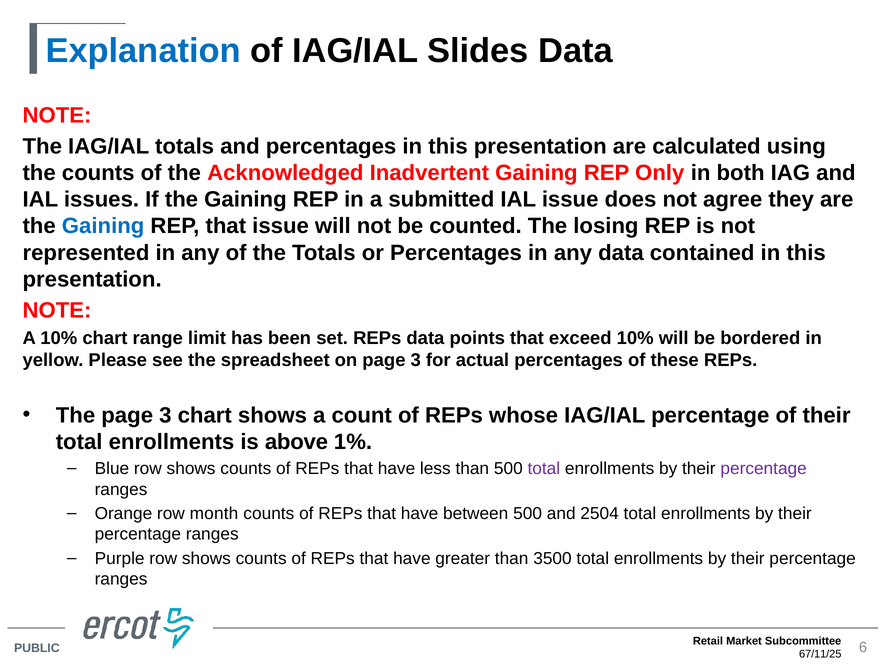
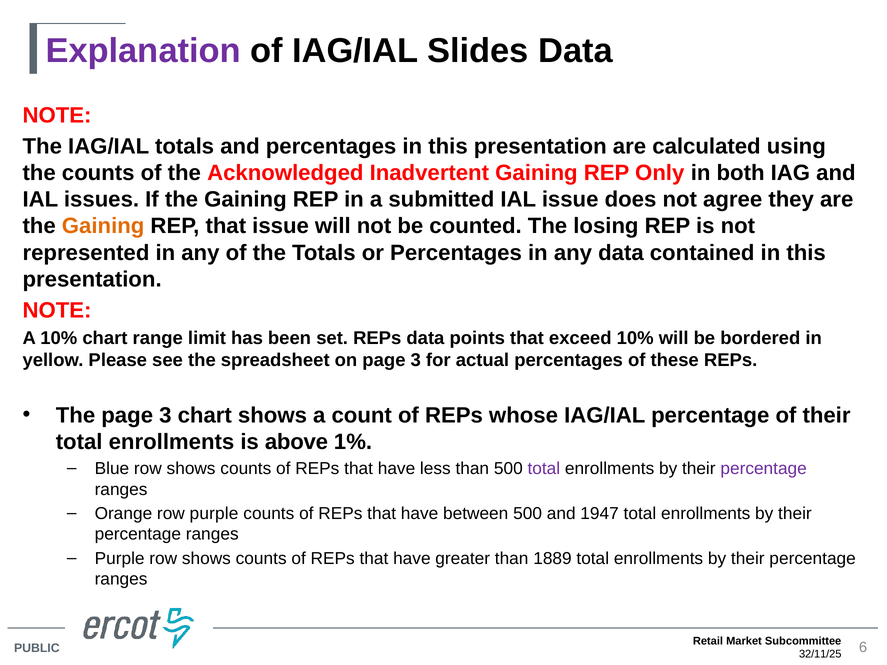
Explanation colour: blue -> purple (143, 51)
Gaining colour: blue -> orange (103, 226)
row month: month -> purple (214, 514)
2504: 2504 -> 1947 (600, 514)
3500: 3500 -> 1889 (552, 559)
67/11/25: 67/11/25 -> 32/11/25 (820, 655)
